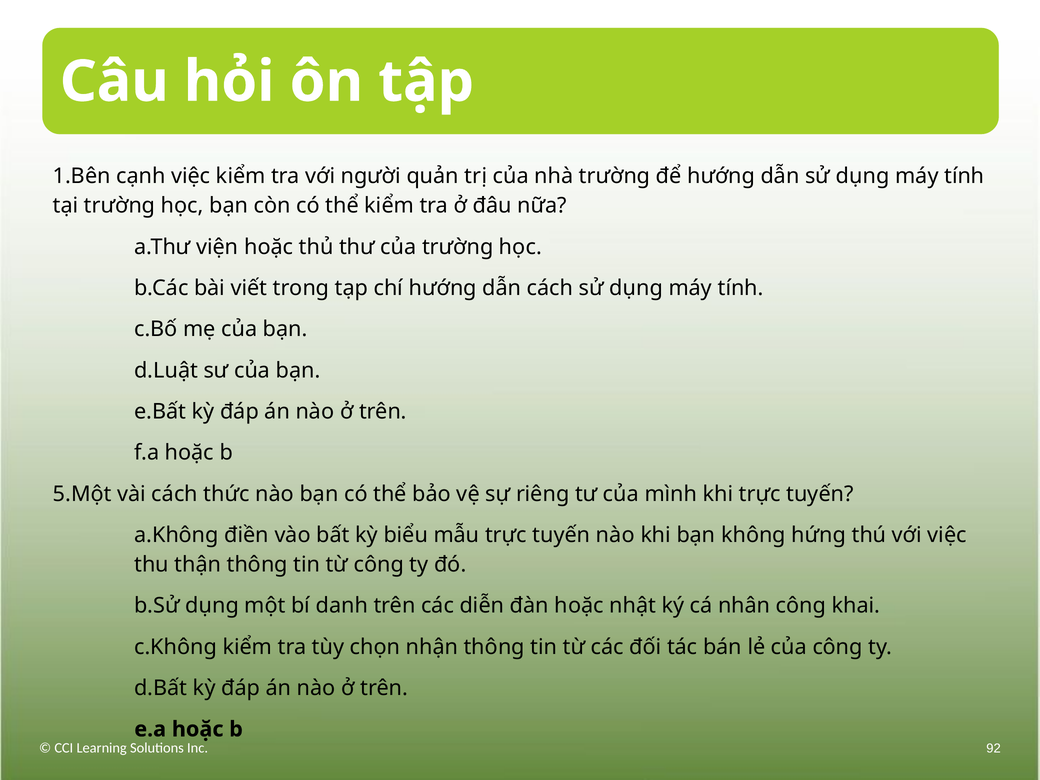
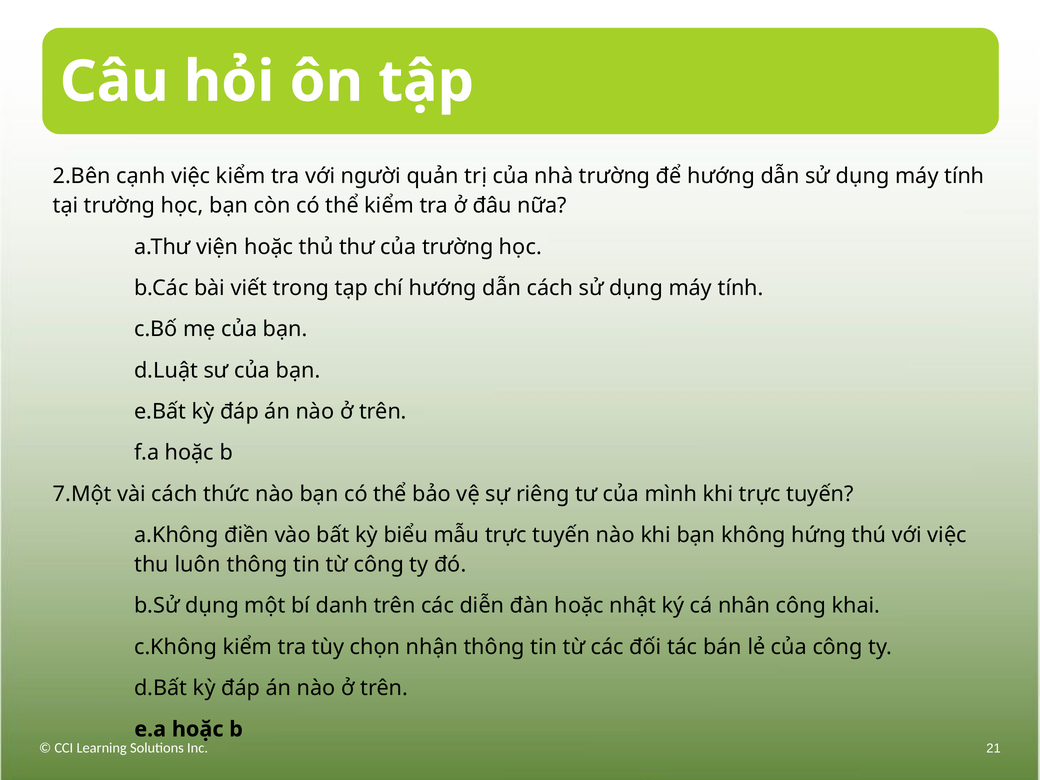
1.Bên: 1.Bên -> 2.Bên (82, 176)
5.Một: 5.Một -> 7.Một (82, 494)
thận: thận -> luôn (198, 565)
92: 92 -> 21 (994, 748)
